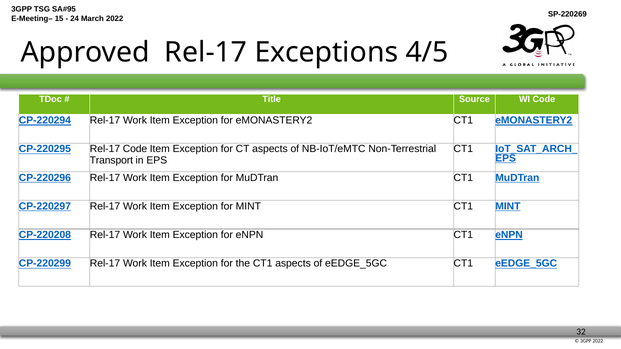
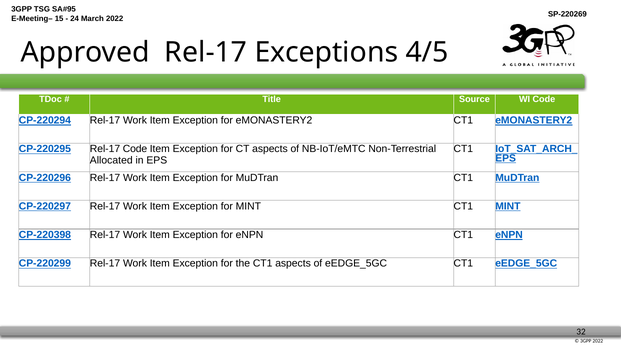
Transport: Transport -> Allocated (111, 161)
CP-220208: CP-220208 -> CP-220398 (45, 235)
